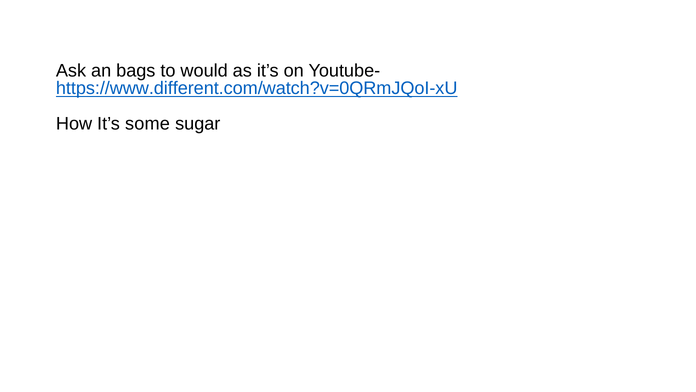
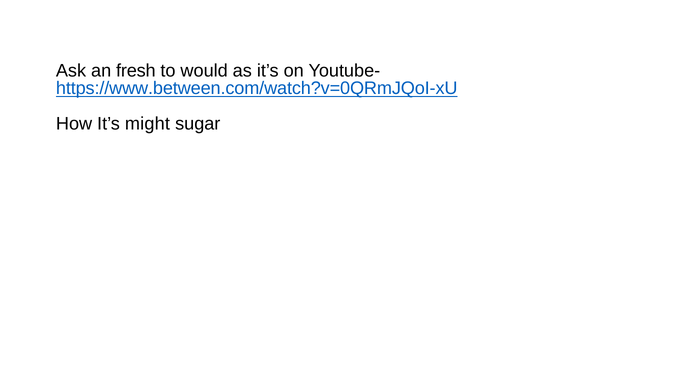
bags: bags -> fresh (136, 71)
https://www.different.com/watch?v=0QRmJQoI-xU: https://www.different.com/watch?v=0QRmJQoI-xU -> https://www.between.com/watch?v=0QRmJQoI-xU (257, 88)
some: some -> might (147, 124)
